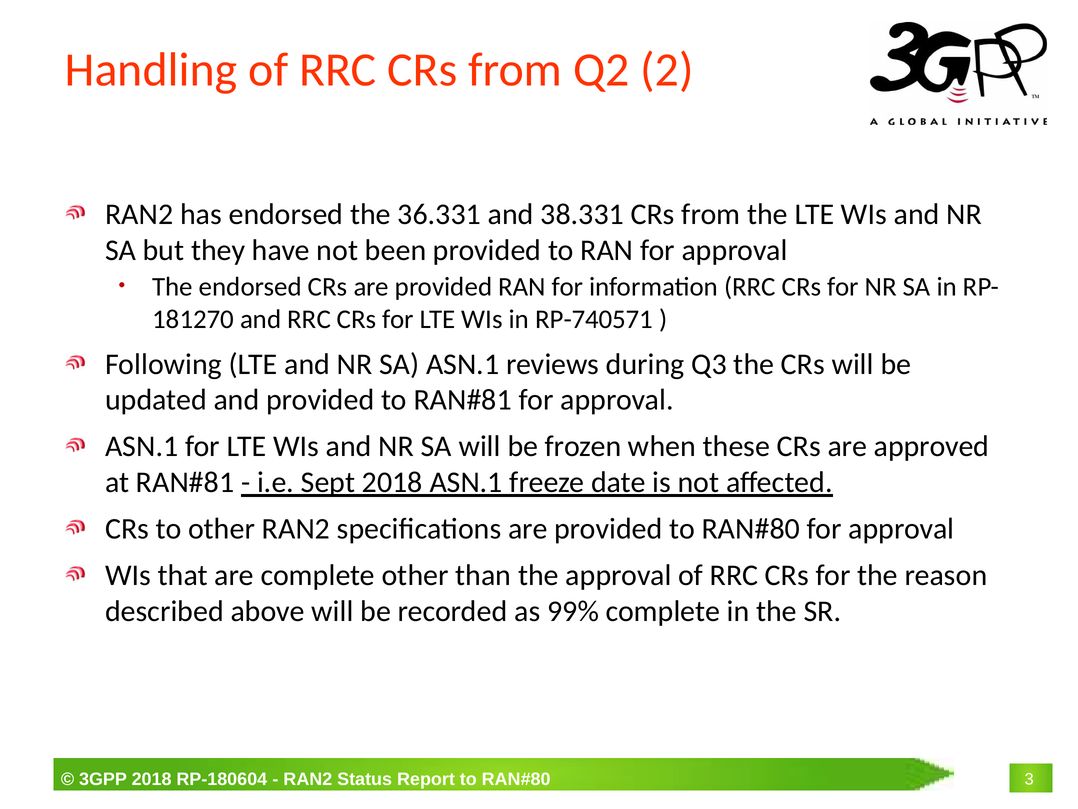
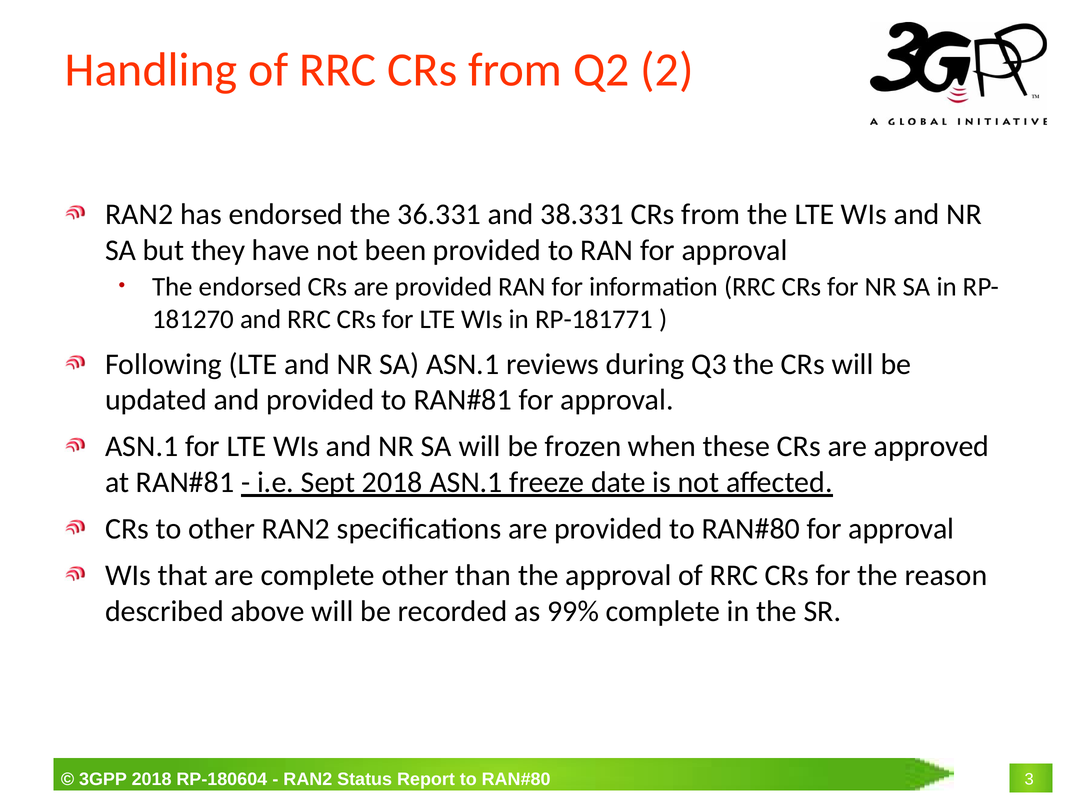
RP-740571: RP-740571 -> RP-181771 (594, 319)
